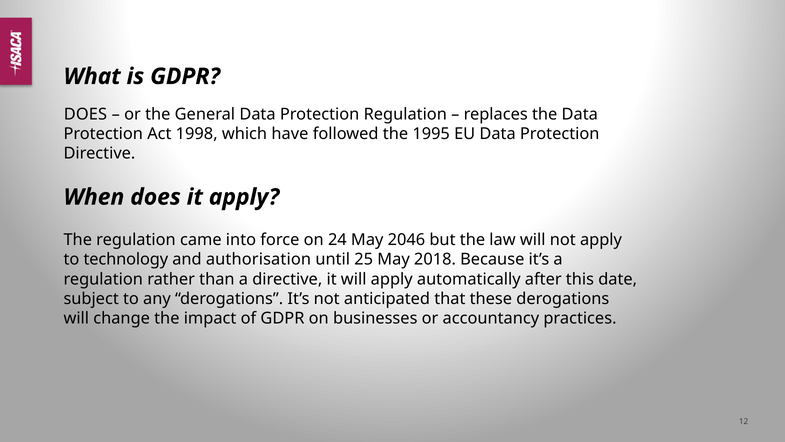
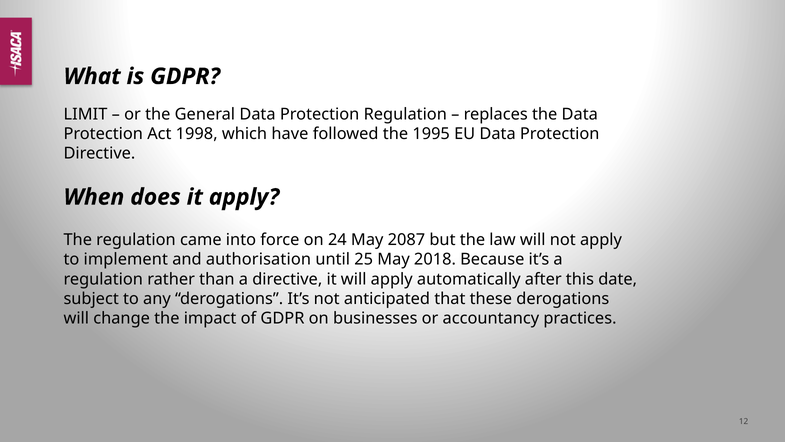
DOES: DOES -> LIMIT (85, 114)
2046: 2046 -> 2087 (406, 240)
technology: technology -> implement (126, 259)
